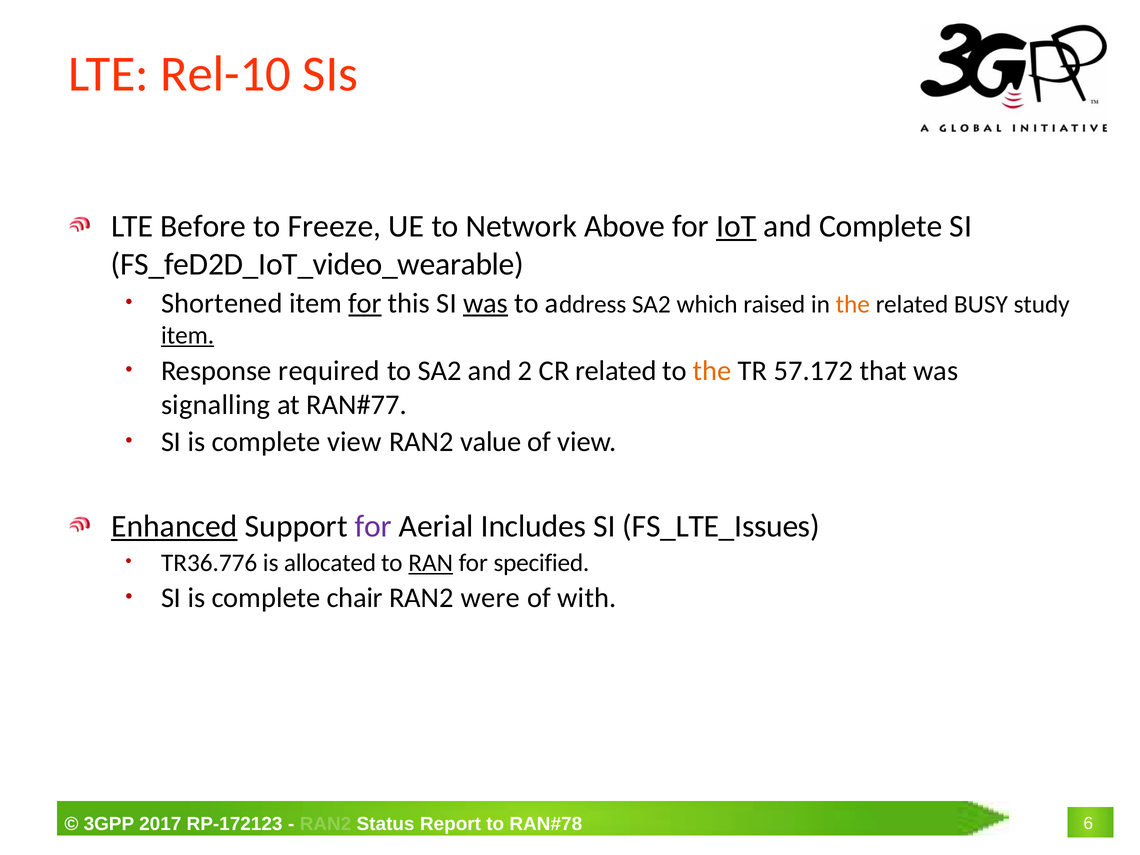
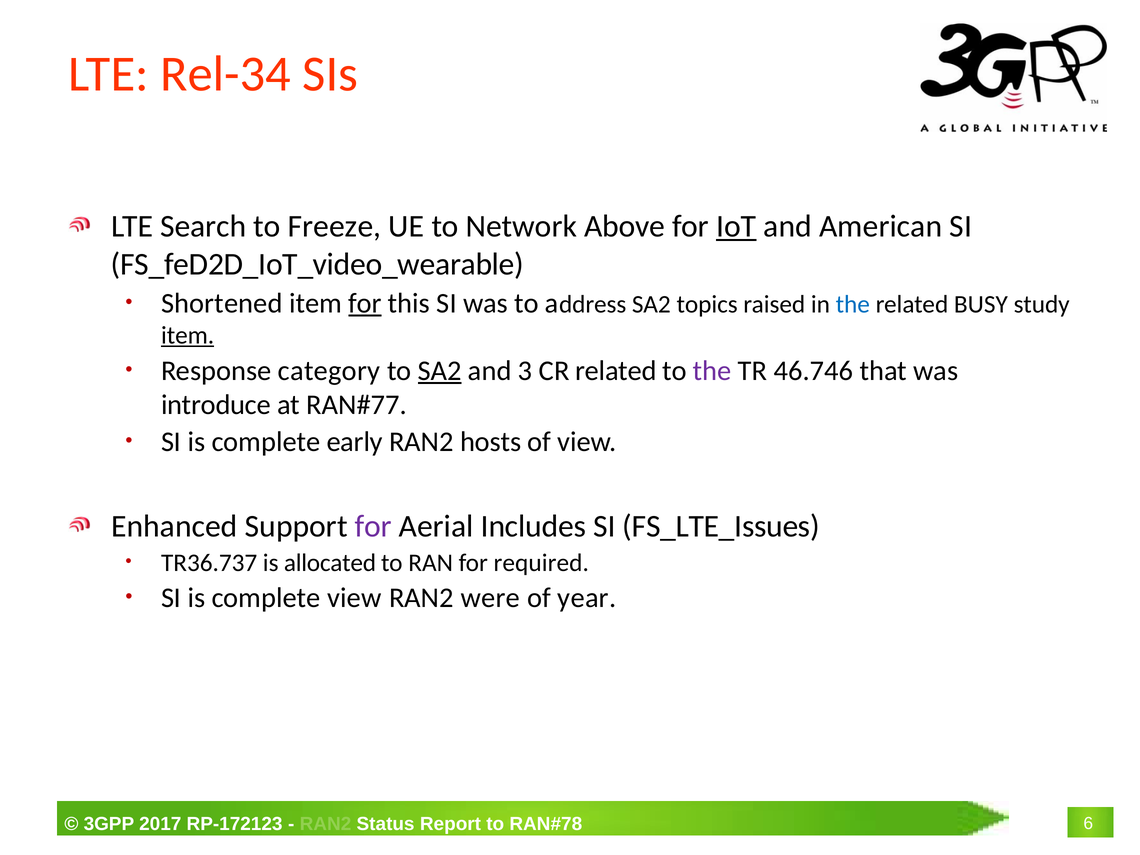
Rel-10: Rel-10 -> Rel-34 (226, 74)
Before: Before -> Search (203, 226)
and Complete: Complete -> American (881, 226)
was underline: present -> none (486, 303)
which: which -> topics (707, 304)
the colour: orange -> blue (853, 304)
required: required -> category (329, 371)
SA2 underline: none -> present (440, 371)
2: 2 -> 3 (525, 371)
the colour: orange -> purple (712, 371)
57.172: 57.172 -> 46.746 (813, 371)
signalling: signalling -> introduce (216, 405)
complete view: view -> early (355, 442)
value: value -> hosts (491, 442)
Enhanced underline: present -> none (174, 526)
TR36.776: TR36.776 -> TR36.737 (209, 563)
RAN underline: present -> none (431, 563)
specified: specified -> required (541, 563)
complete chair: chair -> view (354, 598)
with: with -> year (587, 598)
